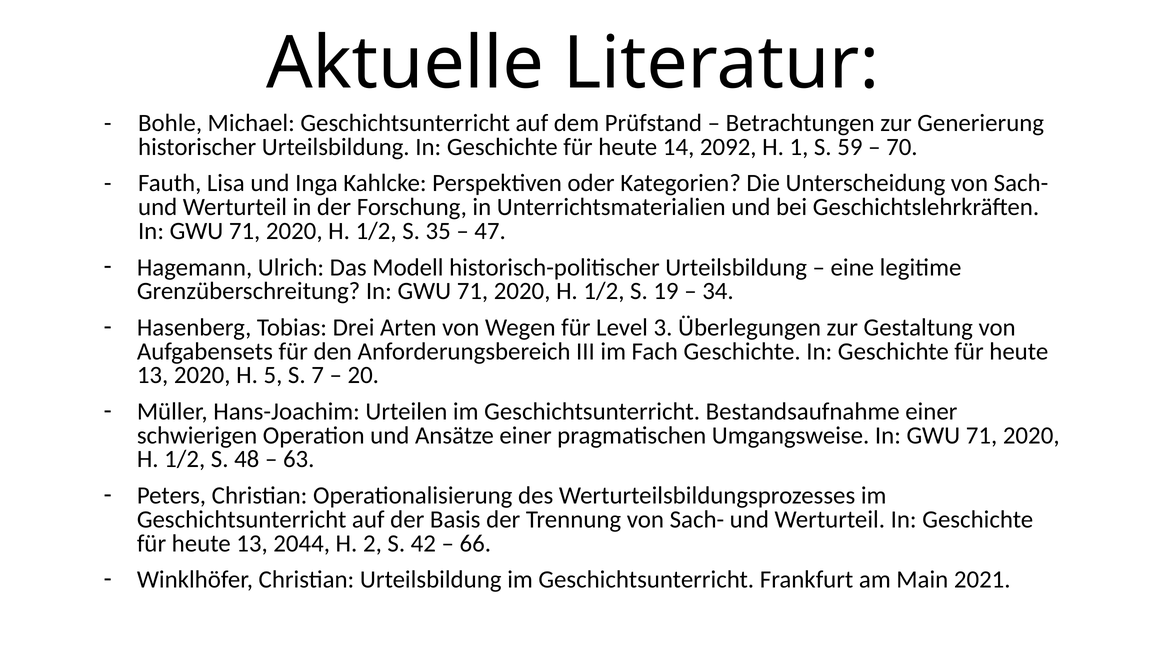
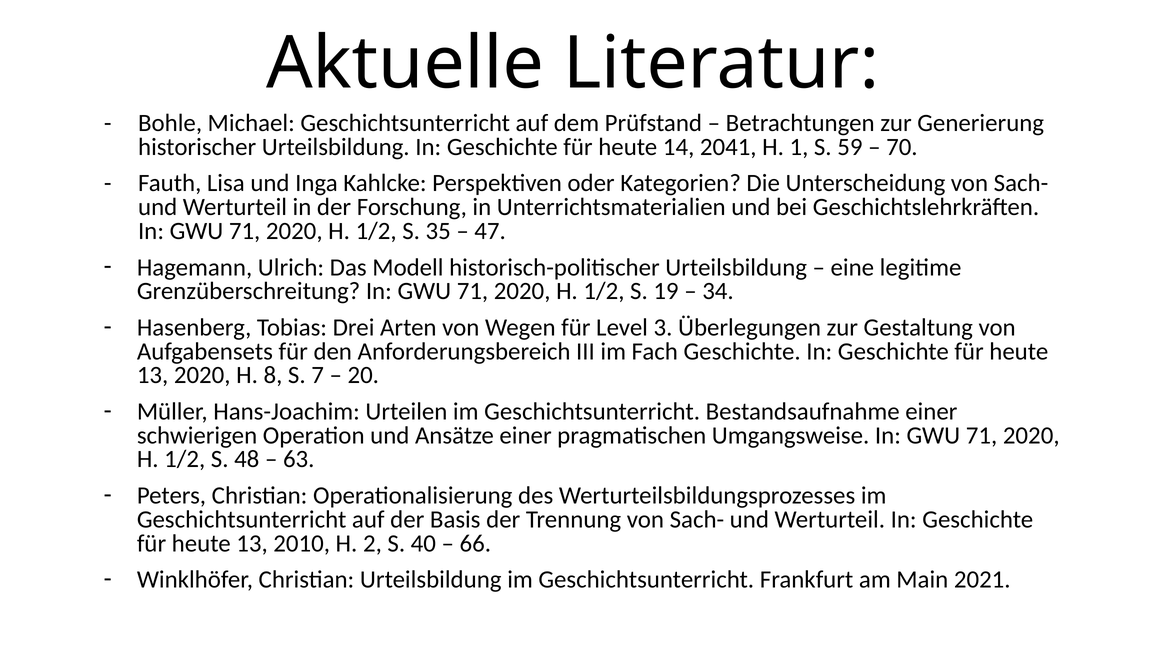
2092: 2092 -> 2041 (728, 147)
5: 5 -> 8 (273, 376)
2044: 2044 -> 2010 (302, 544)
42: 42 -> 40 (423, 544)
